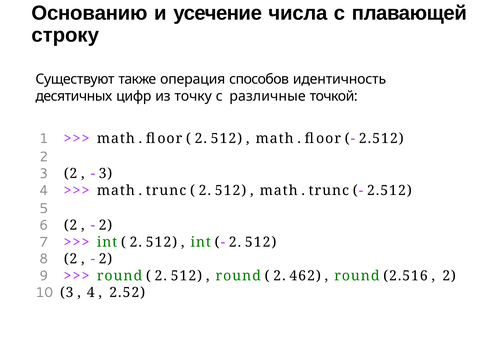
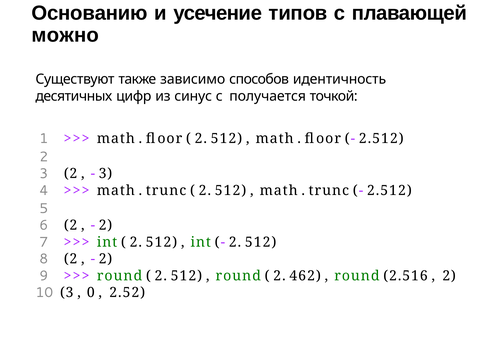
числа: числа -> типов (298, 13)
строку: строку -> можно (65, 35)
операция: операция -> зависимо (193, 79)
точку: точку -> синус (193, 96)
различные: различные -> получается (268, 96)
4: 4 -> 0 (91, 292)
